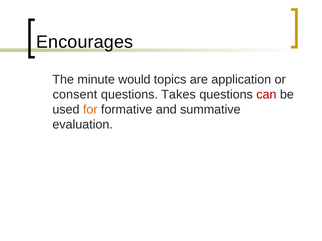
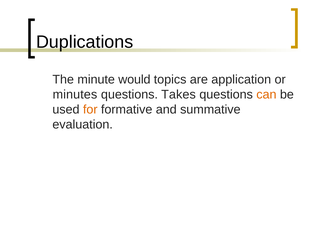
Encourages: Encourages -> Duplications (85, 42)
consent: consent -> minutes (75, 95)
can colour: red -> orange (266, 95)
